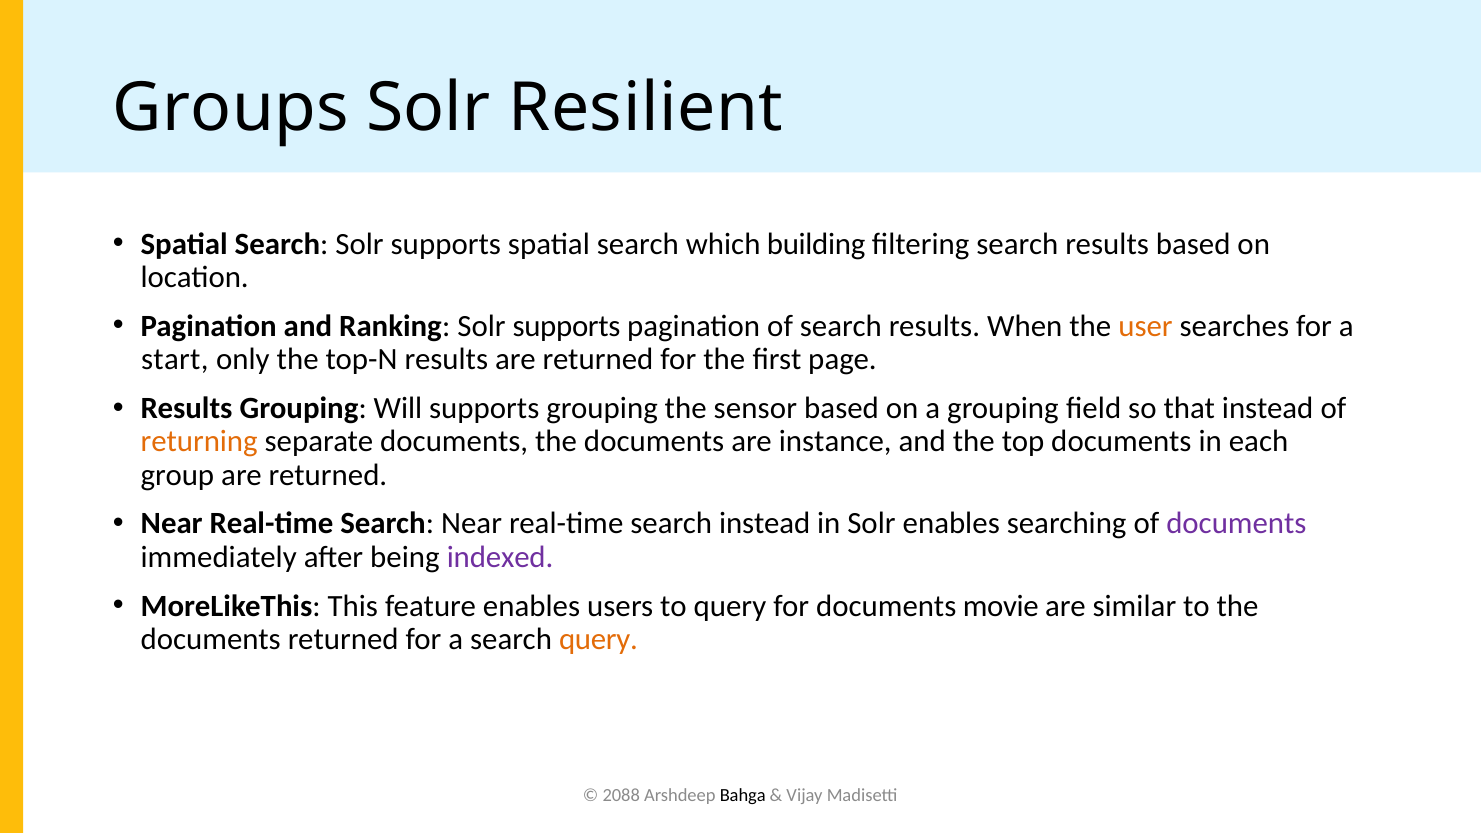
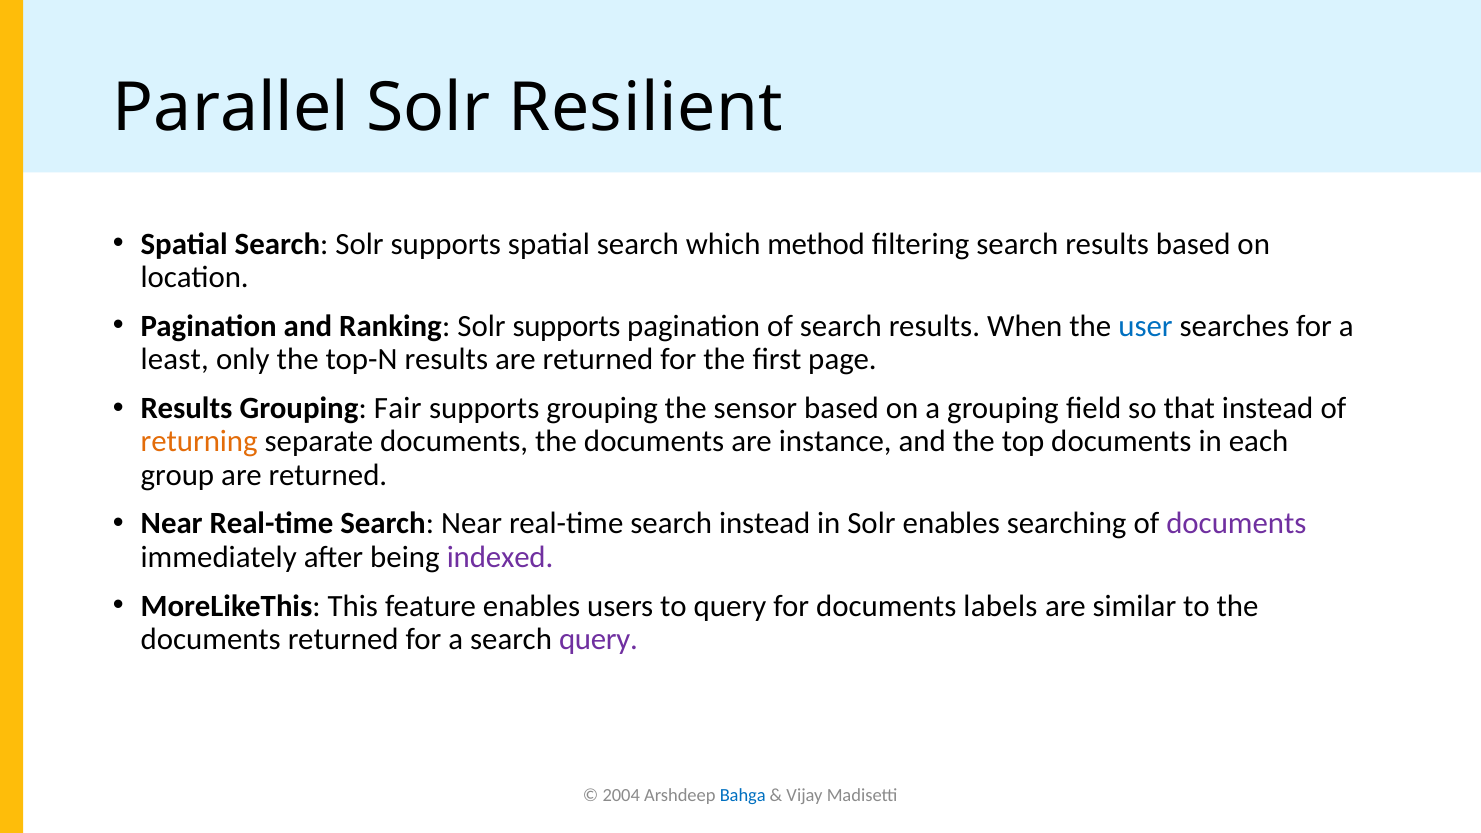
Groups: Groups -> Parallel (231, 108)
building: building -> method (816, 244)
user colour: orange -> blue (1146, 326)
start: start -> least (175, 359)
Will: Will -> Fair (398, 408)
movie: movie -> labels (1000, 606)
query colour: orange -> purple (598, 639)
2088: 2088 -> 2004 (621, 795)
Bahga colour: black -> blue (743, 795)
